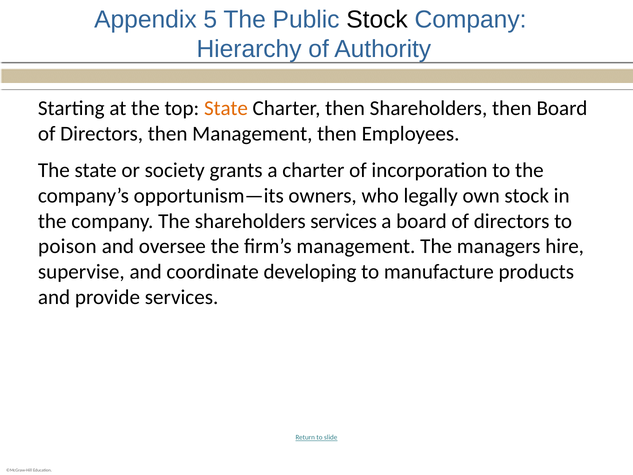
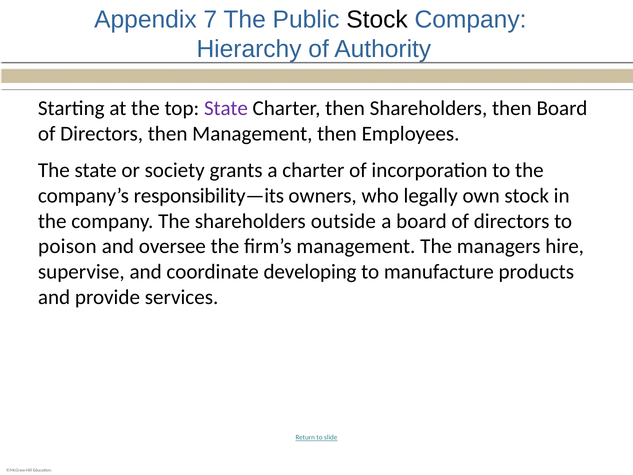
5: 5 -> 7 (210, 20)
State colour: orange -> purple (226, 108)
opportunism—its: opportunism—its -> responsibility—its (209, 196)
shareholders services: services -> outside (343, 221)
